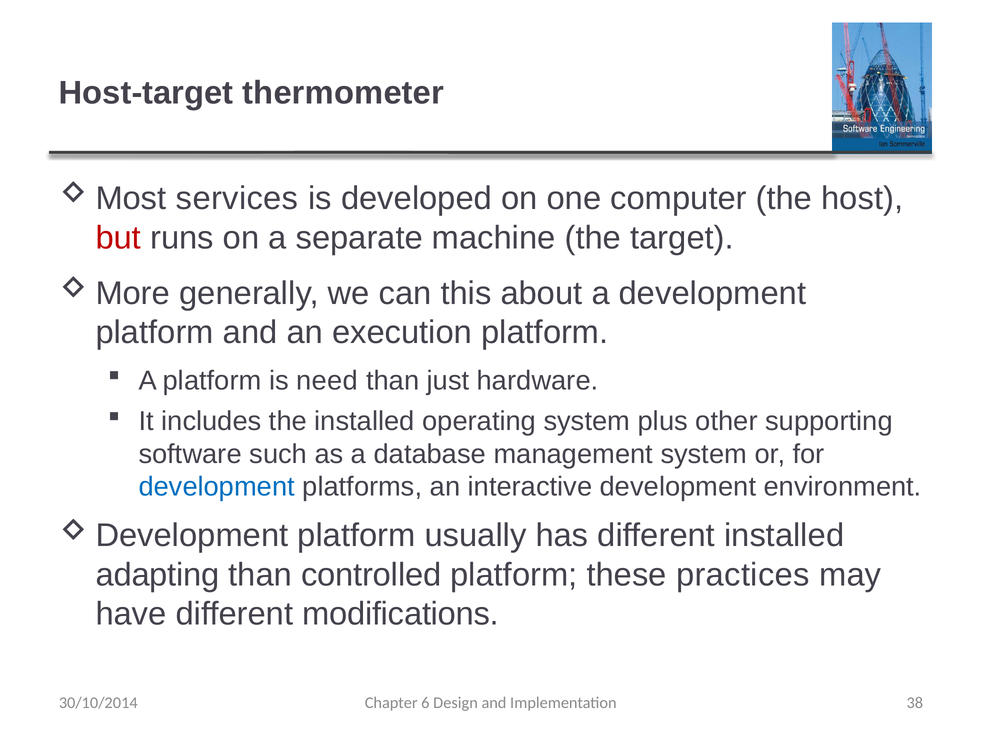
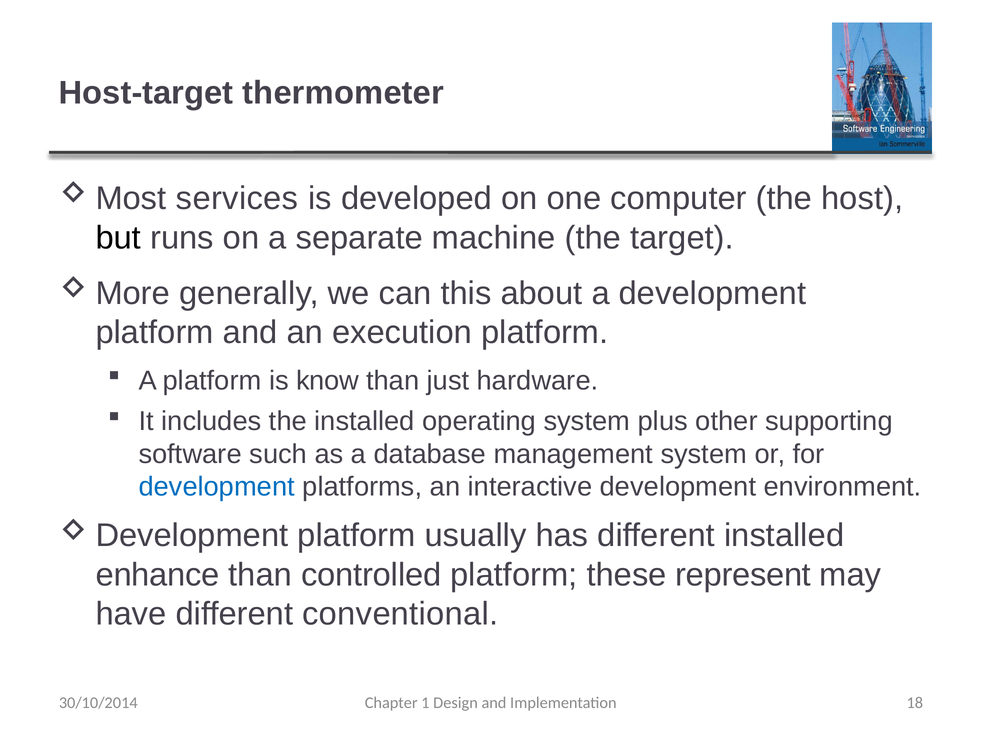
but colour: red -> black (118, 238)
need: need -> know (328, 381)
adapting: adapting -> enhance (158, 575)
practices: practices -> represent (743, 575)
modifications: modifications -> conventional (400, 614)
6: 6 -> 1 (425, 703)
38: 38 -> 18 (915, 703)
